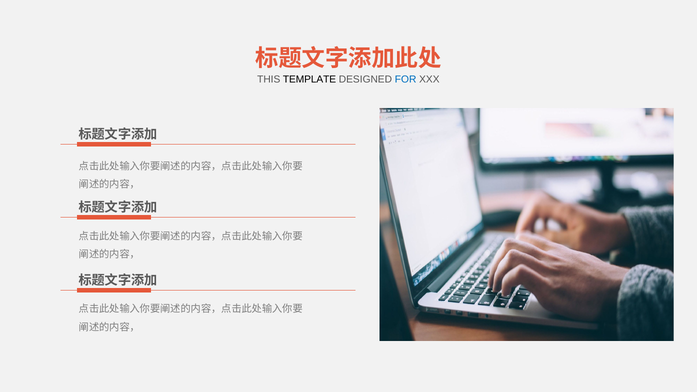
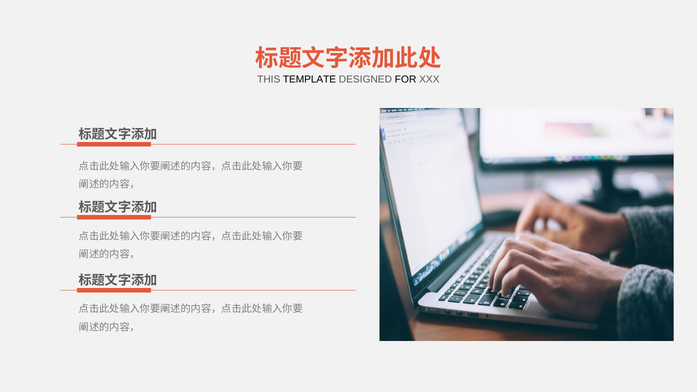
FOR colour: blue -> black (406, 79)
